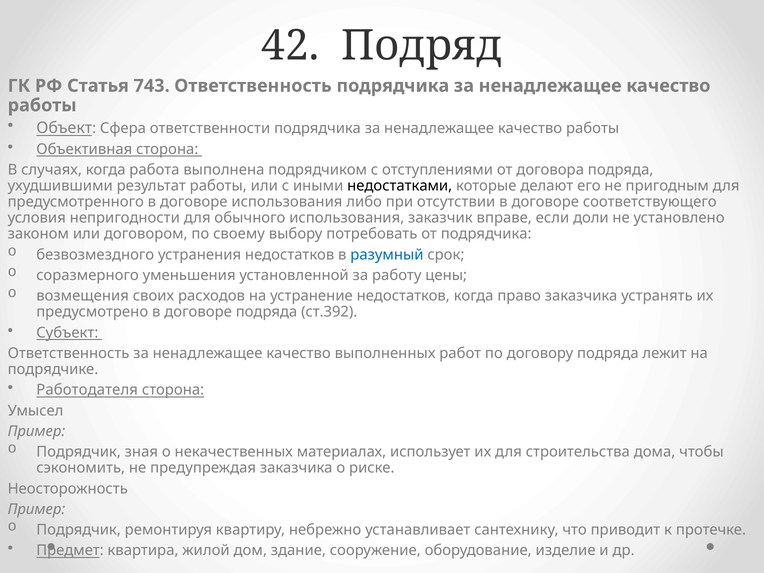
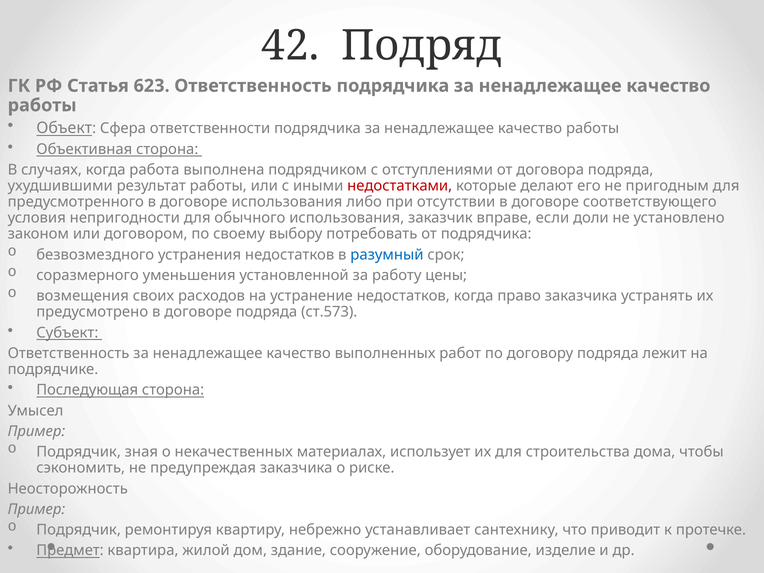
743: 743 -> 623 (152, 86)
недостатками colour: black -> red (400, 186)
ст.392: ст.392 -> ст.573 (329, 312)
Работодателя: Работодателя -> Последующая (87, 390)
